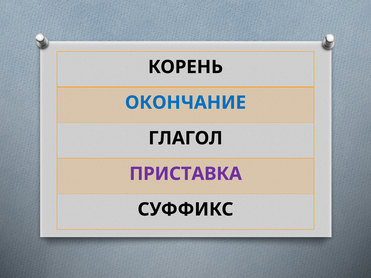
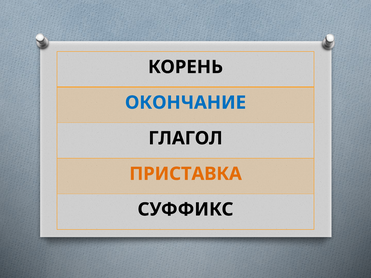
ПРИСТАВКА colour: purple -> orange (186, 174)
